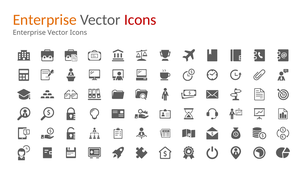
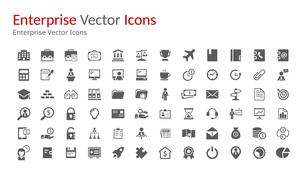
Enterprise colour: orange -> red (45, 20)
